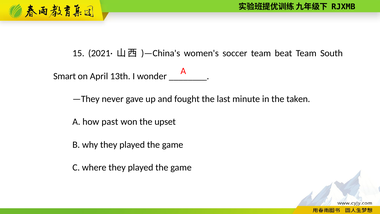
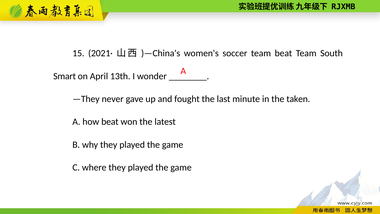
how past: past -> beat (110, 122)
upset: upset -> latest (165, 122)
